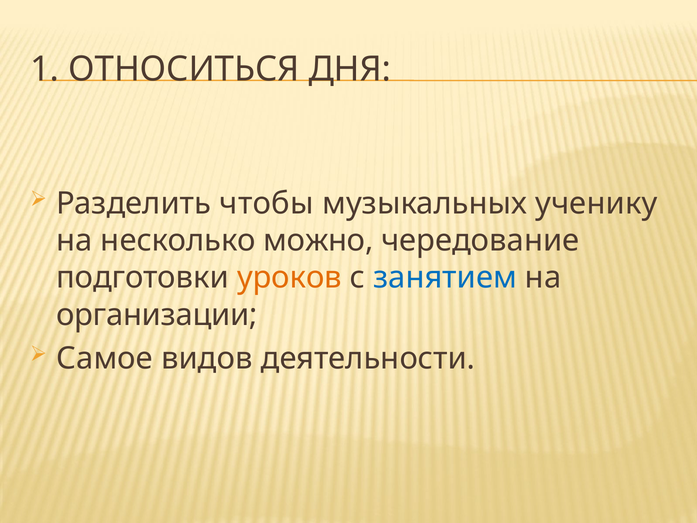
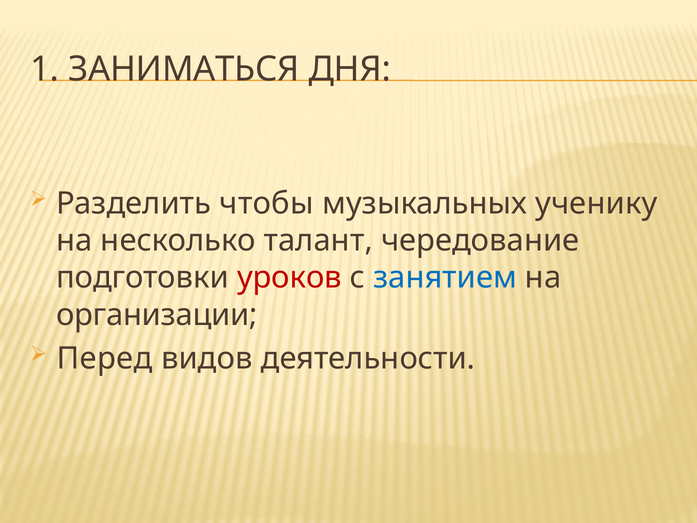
ОТНОСИТЬСЯ: ОТНОСИТЬСЯ -> ЗАНИМАТЬСЯ (184, 69)
можно: можно -> талант (318, 240)
уроков colour: orange -> red (289, 278)
Самое: Самое -> Перед (105, 358)
